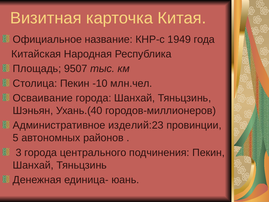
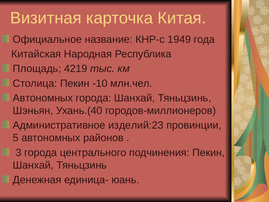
9507: 9507 -> 4219 (76, 69)
Осваивание: Осваивание -> Автономных (43, 98)
